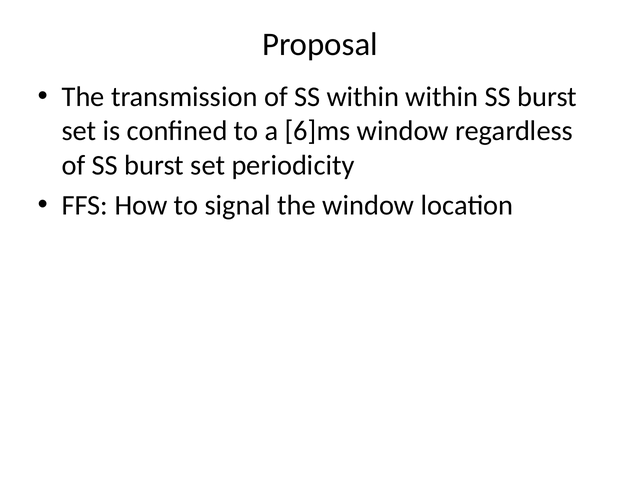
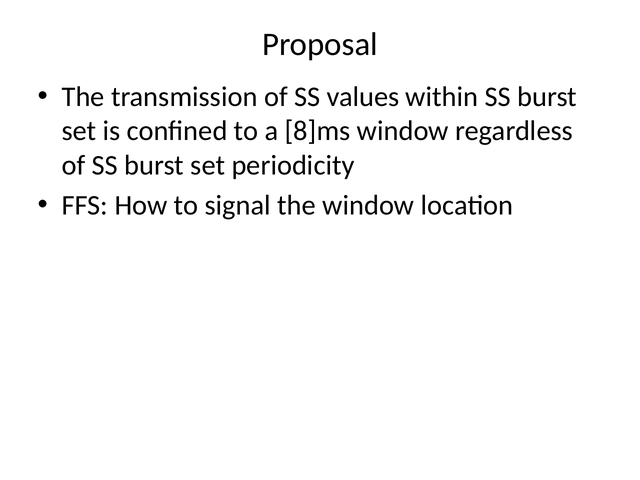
SS within: within -> values (363, 97)
6]ms: 6]ms -> 8]ms (318, 131)
